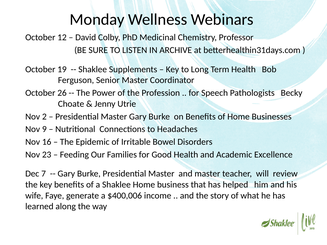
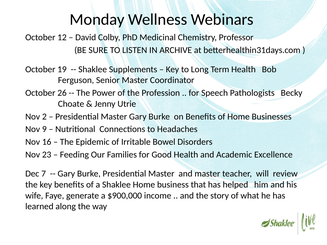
$400,006: $400,006 -> $900,000 (125, 196)
